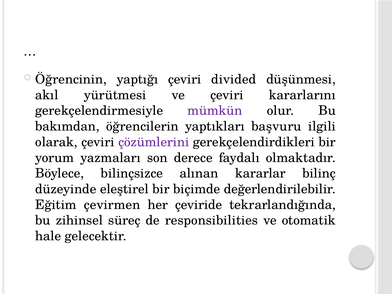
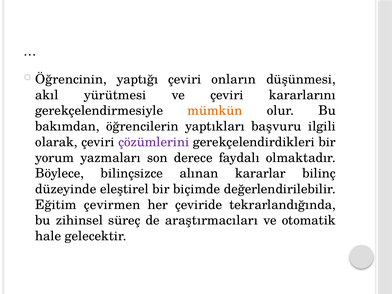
divided: divided -> onların (234, 79)
mümkün colour: purple -> orange (215, 111)
responsibilities: responsibilities -> araştırmacıları (212, 220)
